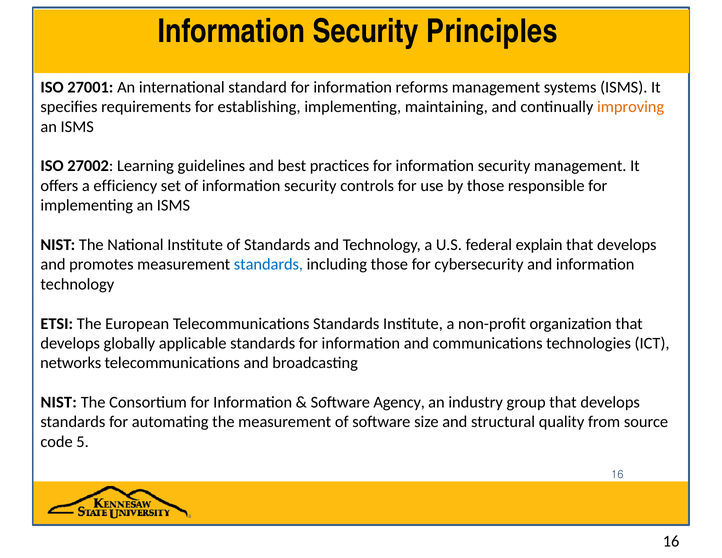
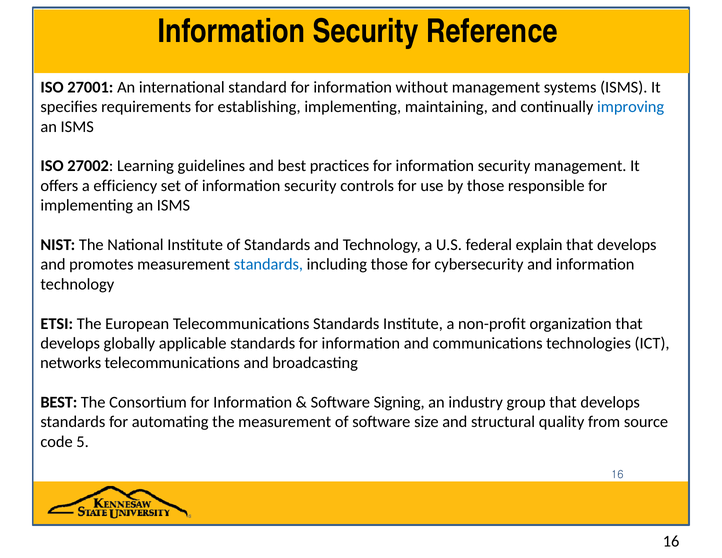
Principles: Principles -> Reference (492, 32)
reforms: reforms -> without (422, 87)
improving colour: orange -> blue (631, 107)
NIST: NIST -> BEST (59, 402)
Agency: Agency -> Signing (399, 402)
